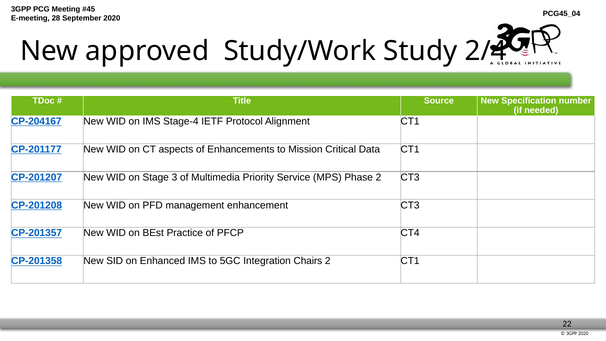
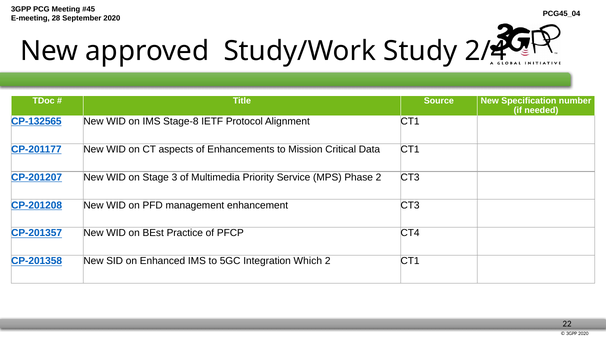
CP-204167: CP-204167 -> CP-132565 (36, 121)
Stage-4: Stage-4 -> Stage-8 (181, 121)
Chairs: Chairs -> Which (308, 261)
